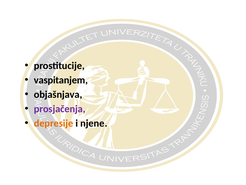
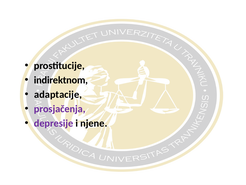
vaspitanjem: vaspitanjem -> indirektnom (61, 80)
objašnjava: objašnjava -> adaptacije (58, 94)
depresije colour: orange -> purple (54, 123)
